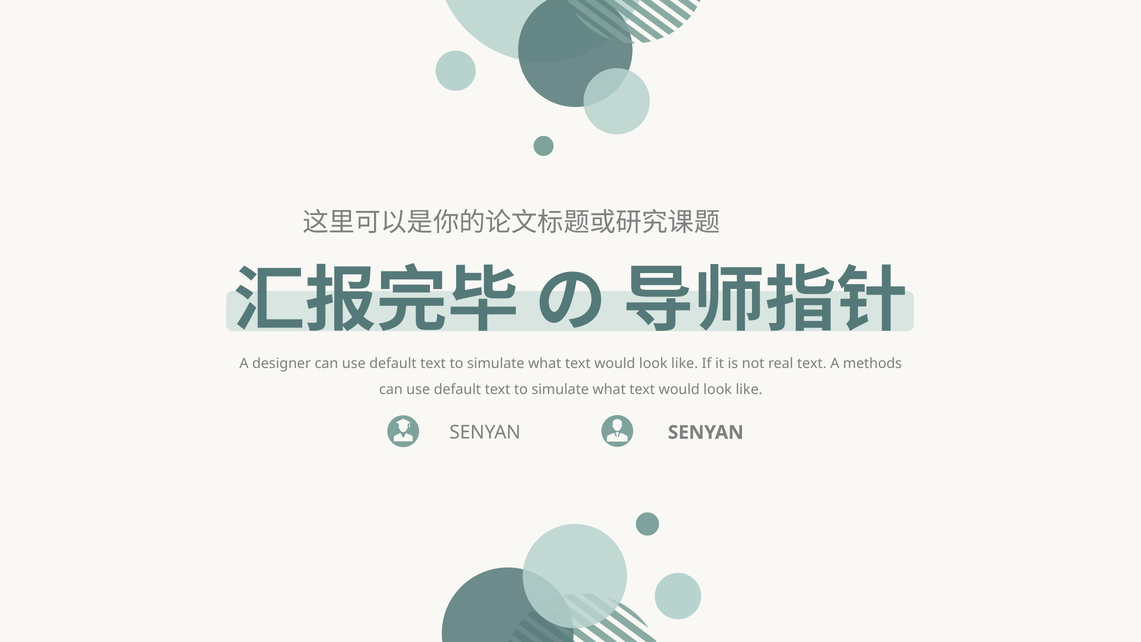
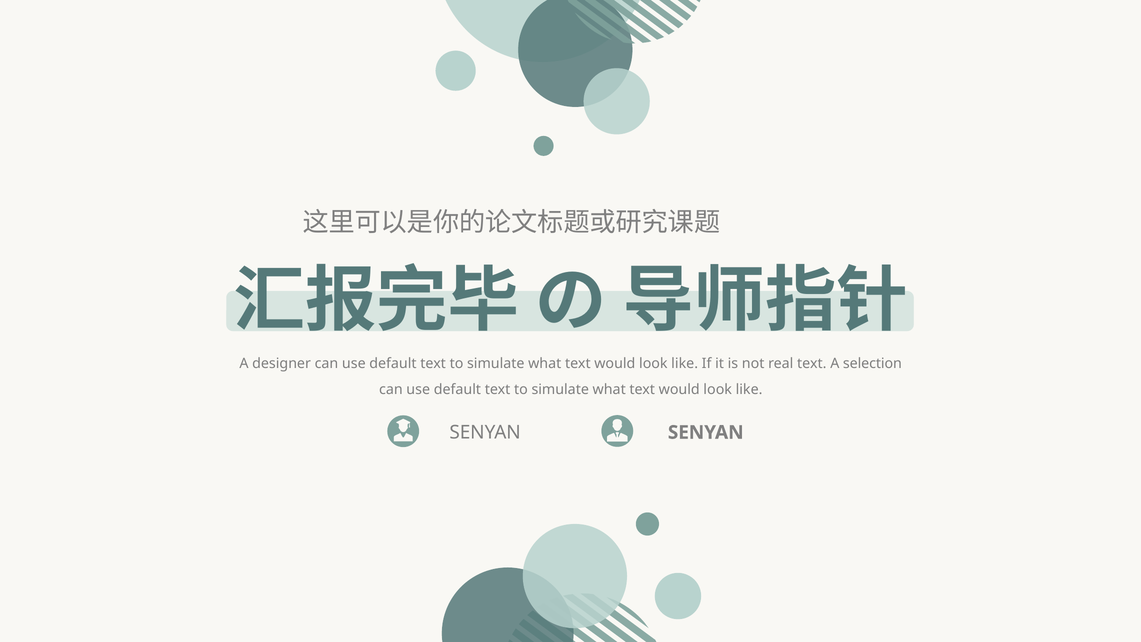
methods: methods -> selection (872, 364)
